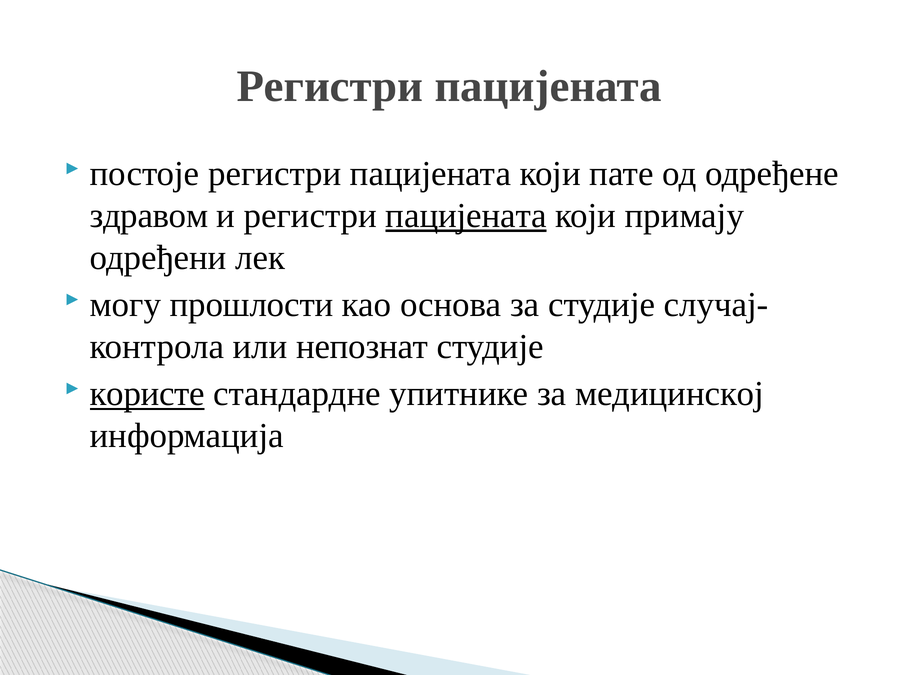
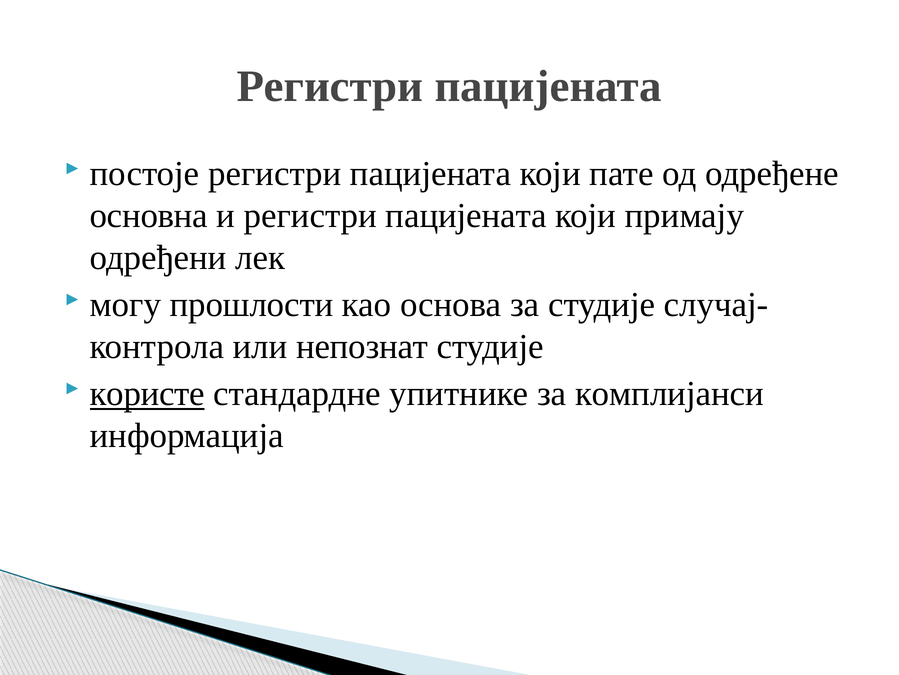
здравом: здравом -> основна (149, 215)
пацијената underline: present -> none (466, 215)
медицинској: медицинској -> комплијанси (670, 393)
